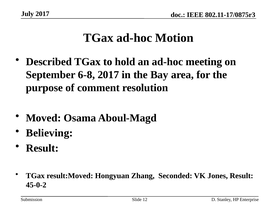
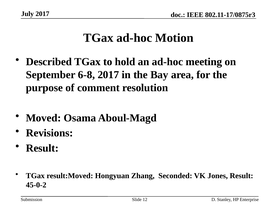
Believing: Believing -> Revisions (49, 133)
